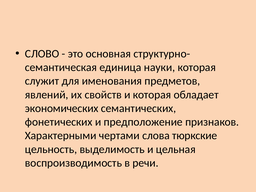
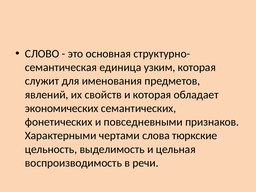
науки: науки -> узким (160, 67)
предположение: предположение -> повседневными (143, 122)
